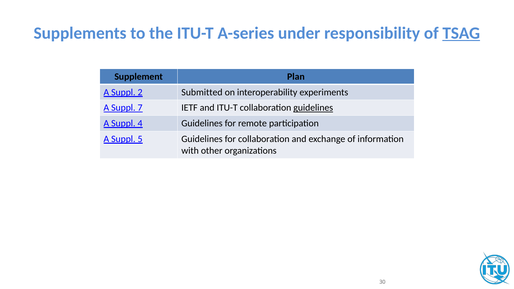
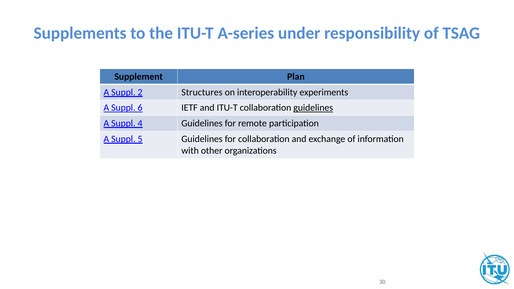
TSAG underline: present -> none (461, 33)
Submitted: Submitted -> Structures (202, 92)
7: 7 -> 6 (140, 108)
